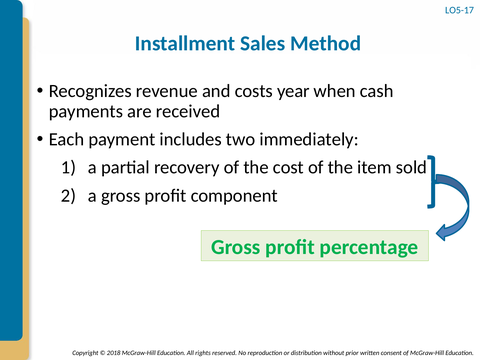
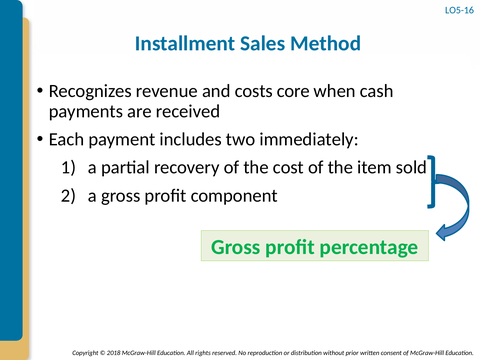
LO5-17: LO5-17 -> LO5-16 (460, 10)
year: year -> core (293, 91)
